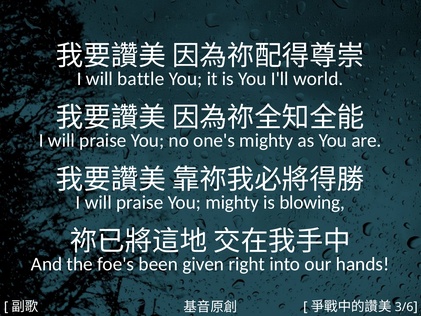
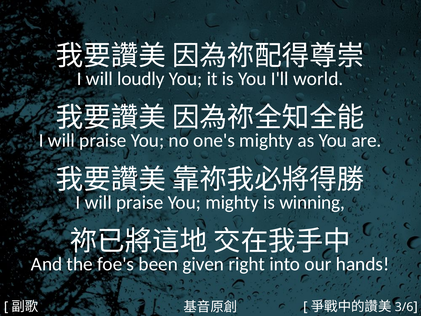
battle: battle -> loudly (141, 79)
blowing: blowing -> winning (312, 202)
